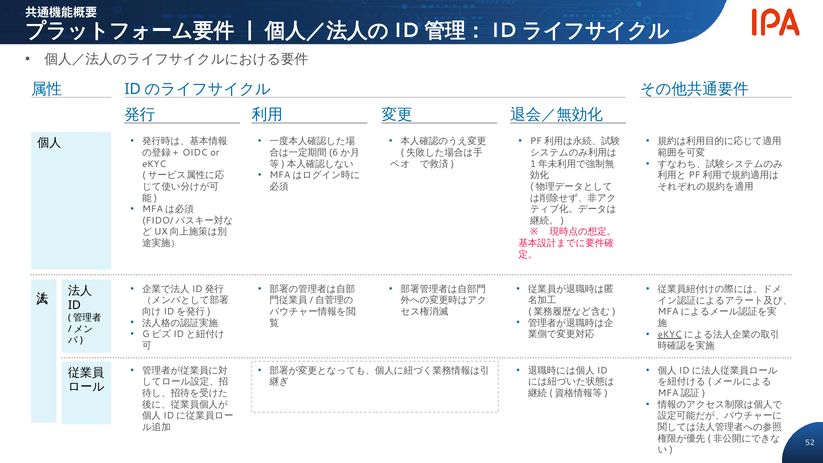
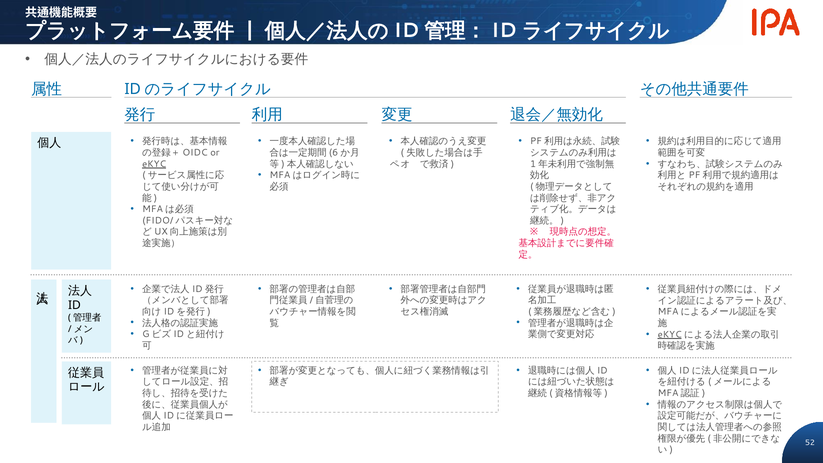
eKYC underline: none -> present (154, 164)
